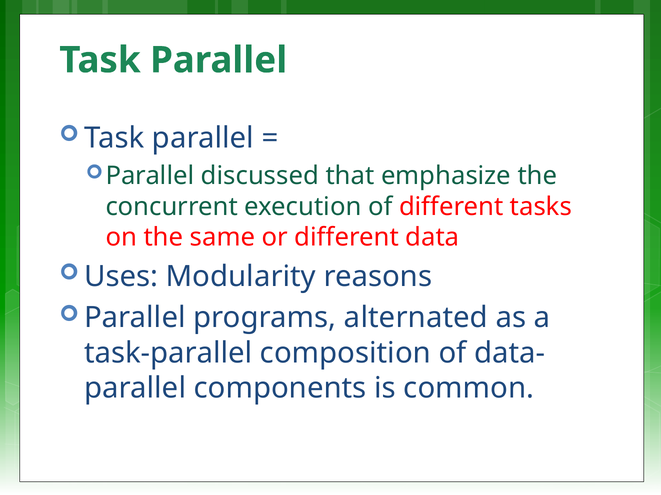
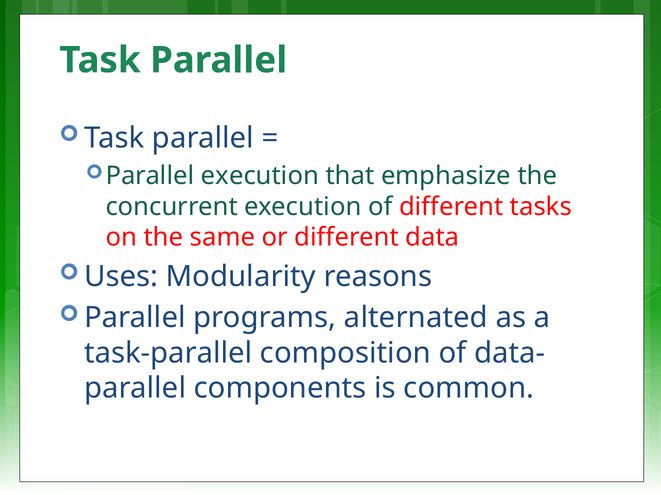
Parallel discussed: discussed -> execution (260, 176)
